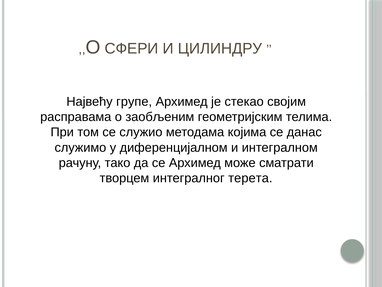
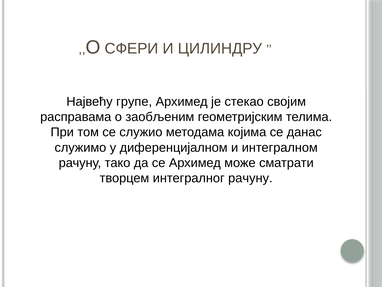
интегралног терета: терета -> рачуну (250, 178)
